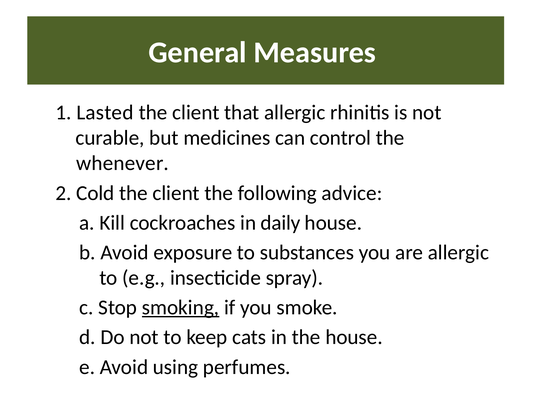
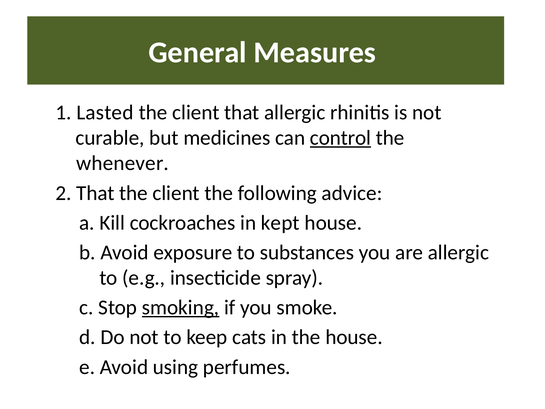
control underline: none -> present (341, 138)
2 Cold: Cold -> That (95, 193)
daily: daily -> kept (280, 223)
